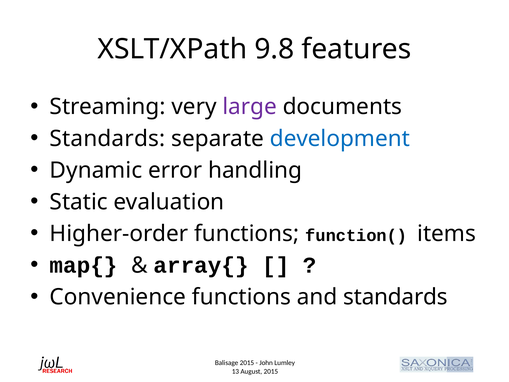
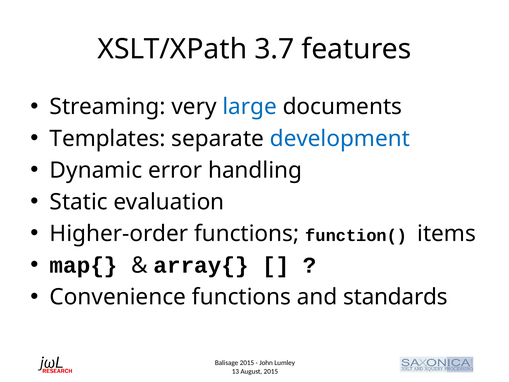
9.8: 9.8 -> 3.7 (274, 49)
large colour: purple -> blue (250, 107)
Standards: Standards -> Templates (108, 138)
